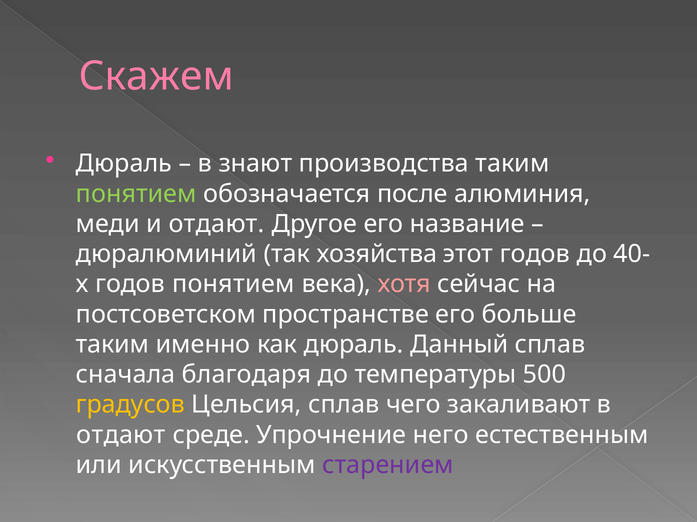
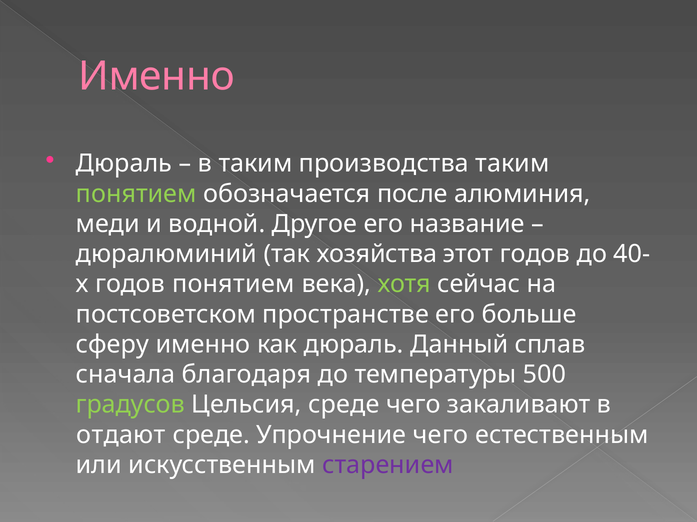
Скажем: Скажем -> Именно (157, 77)
в знают: знают -> таким (255, 164)
и отдают: отдают -> водной (217, 224)
хотя colour: pink -> light green (404, 285)
таким: таким -> сферу (112, 345)
градусов colour: yellow -> light green (130, 405)
Цельсия сплав: сплав -> среде (344, 405)
Упрочнение него: него -> чего (441, 435)
